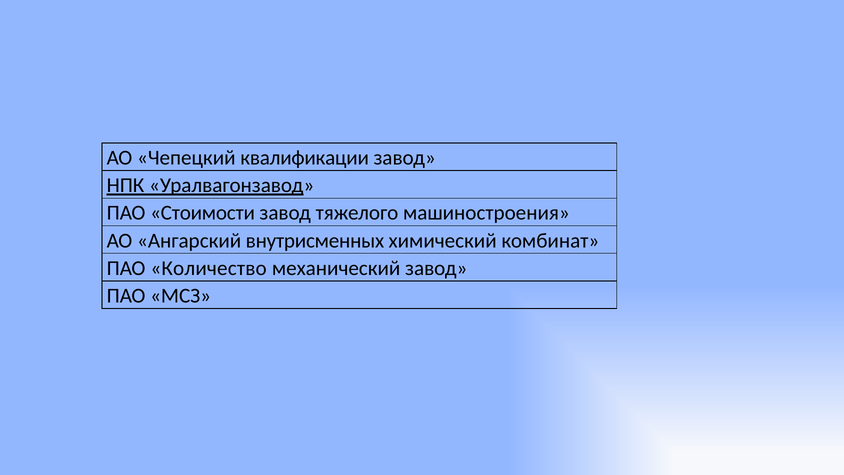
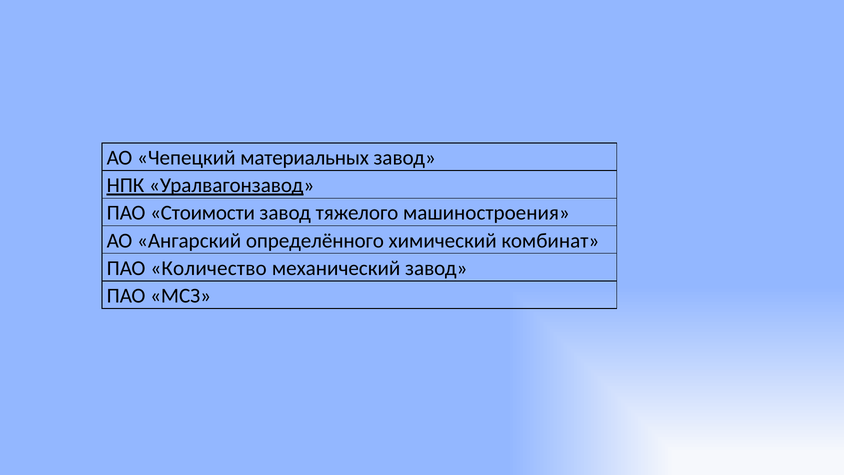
квалификации: квалификации -> материальных (305, 158)
внутрисменных: внутрисменных -> определённого (315, 240)
